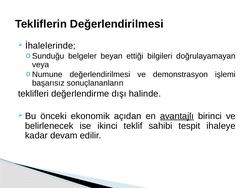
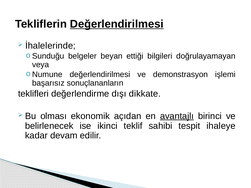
Değerlendirilmesi underline: none -> present (117, 24)
halinde: halinde -> dikkate (145, 94)
önceki: önceki -> olması (54, 116)
